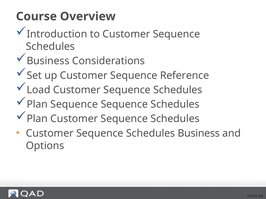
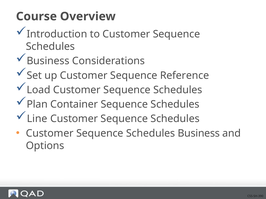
Plan Sequence: Sequence -> Container (74, 105)
Plan: Plan -> Line (37, 119)
